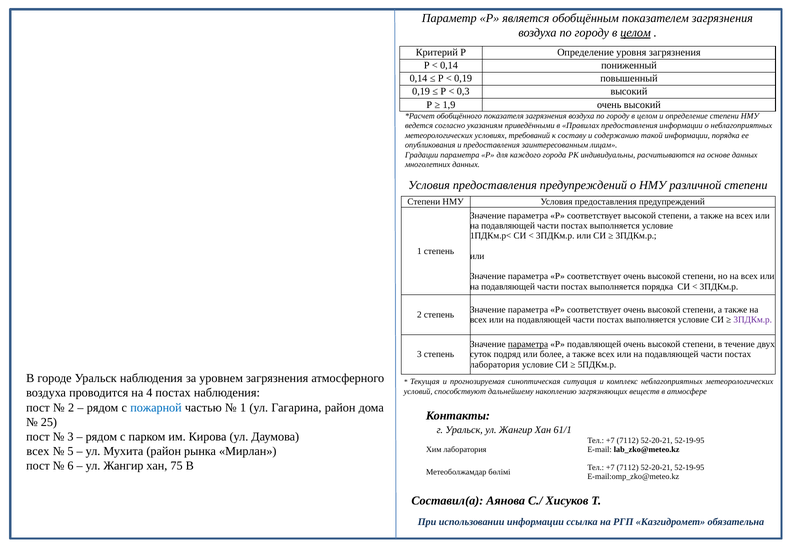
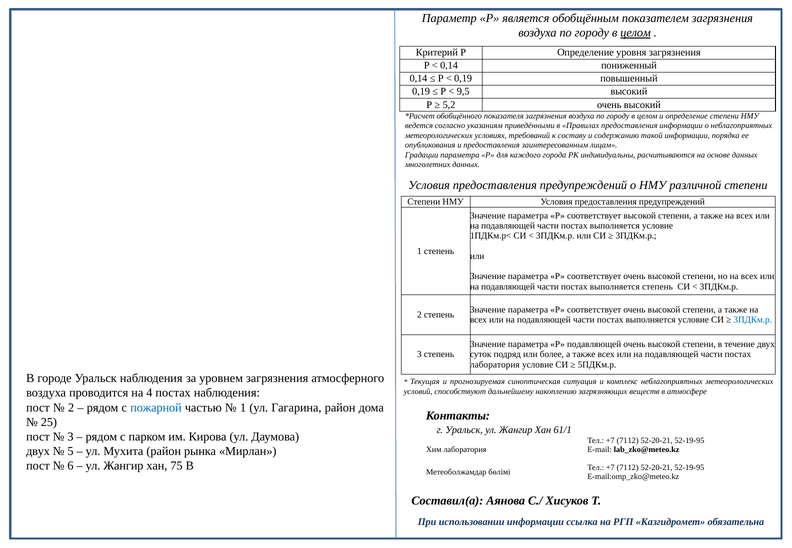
0,3: 0,3 -> 9,5 (463, 92)
1,9: 1,9 -> 5,2 (449, 105)
выполняется порядка: порядка -> степень (657, 287)
3ПДКм.р colour: purple -> blue (753, 320)
параметра underline: present -> none (528, 344)
всех: всех -> двух (38, 452)
